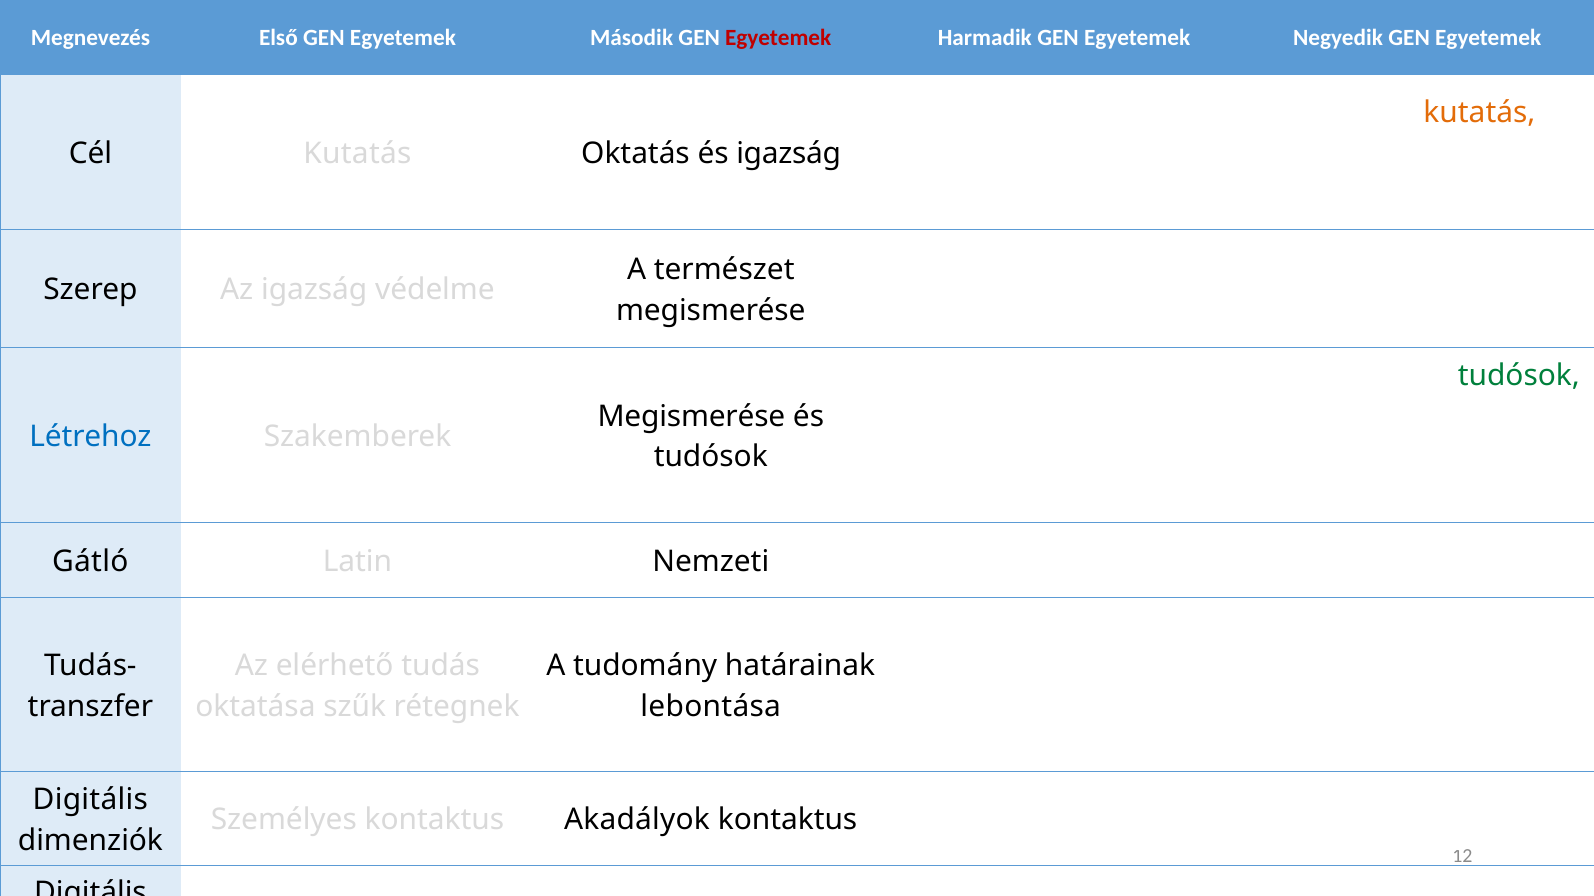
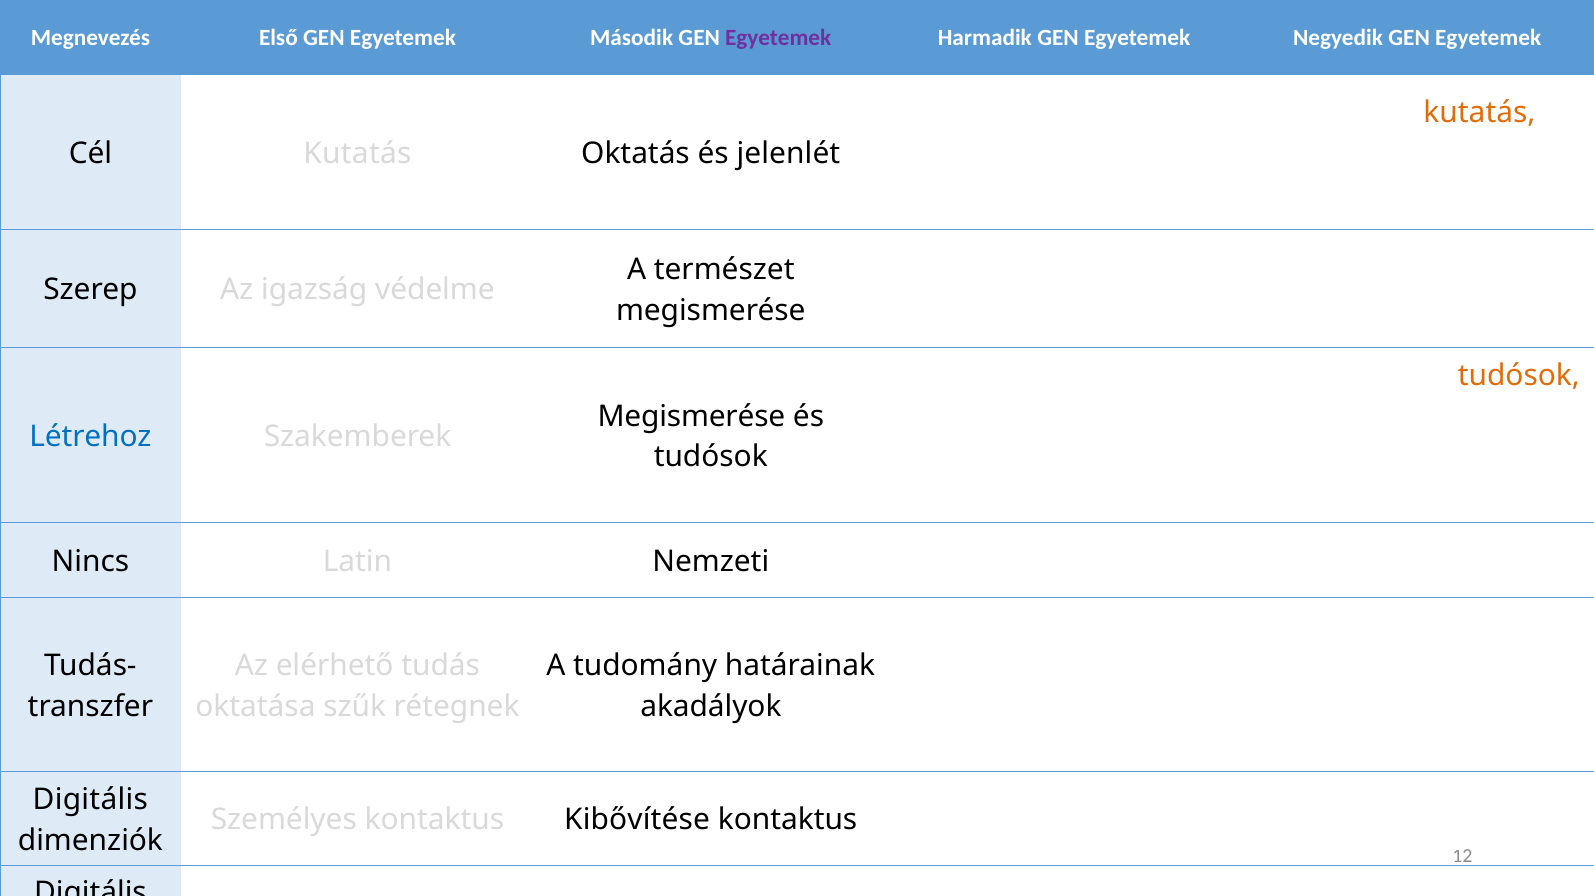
Egyetemek colour: red -> purple (778, 38)
és igazság: igazság -> jelenlét (788, 153)
tudósok colour: green -> orange (1519, 376)
Gátló: Gátló -> Nincs (90, 562)
lebontása: lebontása -> akadályok (711, 707)
kontaktus Akadályok: Akadályok -> Kibővítése (637, 820)
